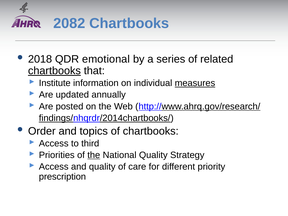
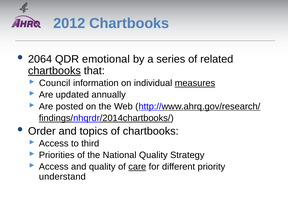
2082: 2082 -> 2012 (69, 23)
2018: 2018 -> 2064 (40, 59)
Institute: Institute -> Council (55, 83)
the underline: present -> none (94, 155)
care underline: none -> present (137, 167)
prescription: prescription -> understand (62, 177)
